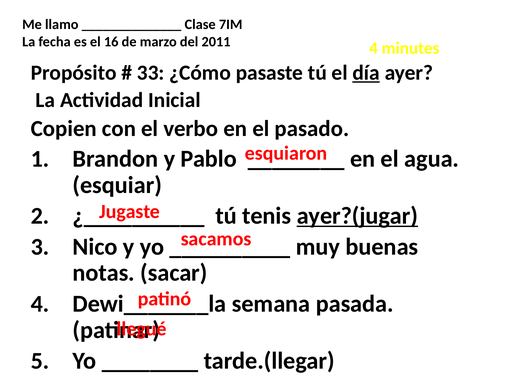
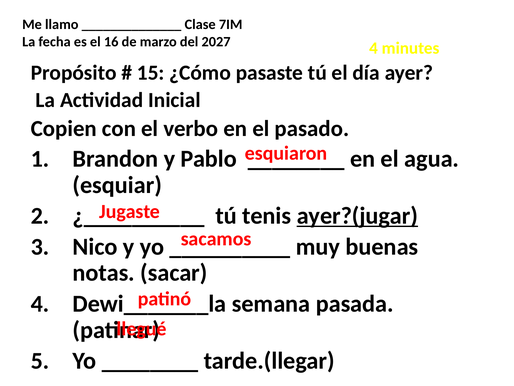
2011: 2011 -> 2027 (216, 42)
33: 33 -> 15 (151, 73)
día underline: present -> none (366, 73)
